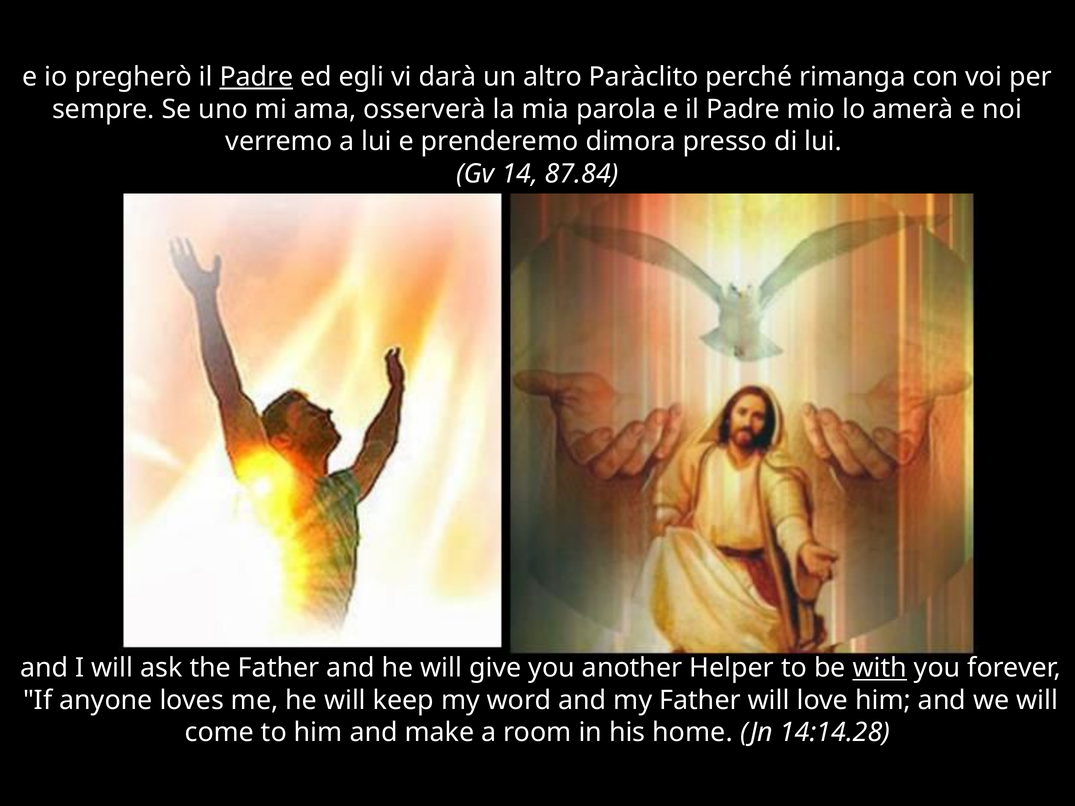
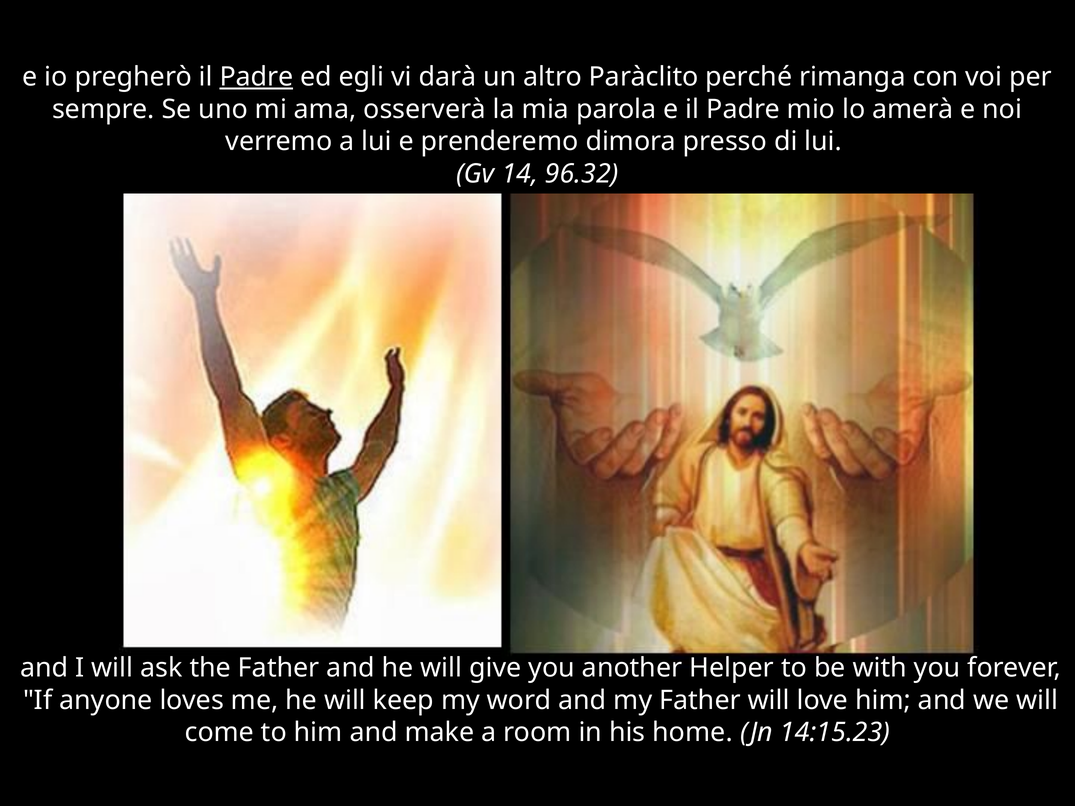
87.84: 87.84 -> 96.32 (582, 174)
with underline: present -> none (880, 668)
14:14.28: 14:14.28 -> 14:15.23 (835, 733)
